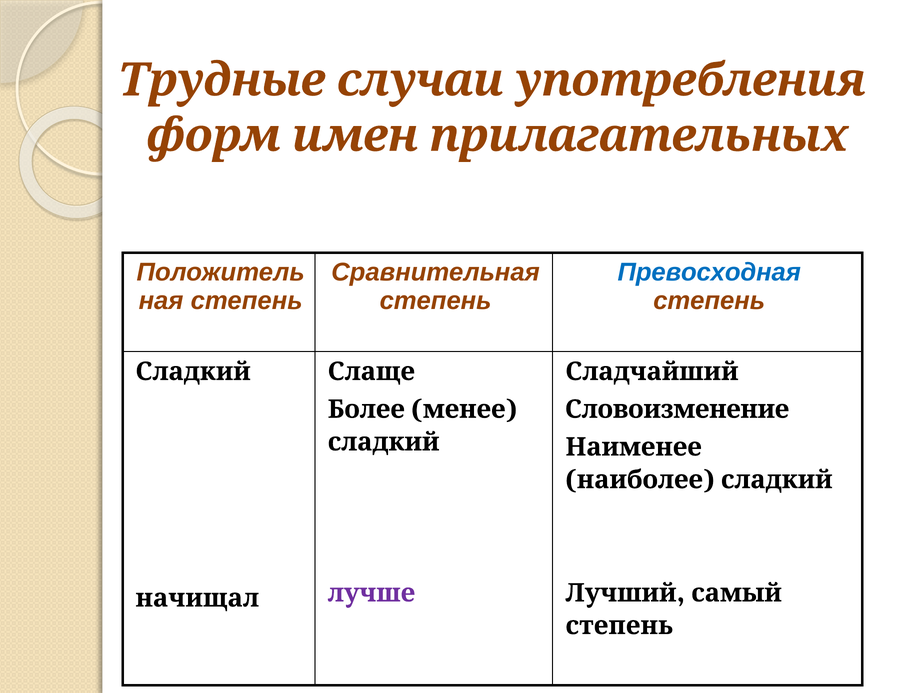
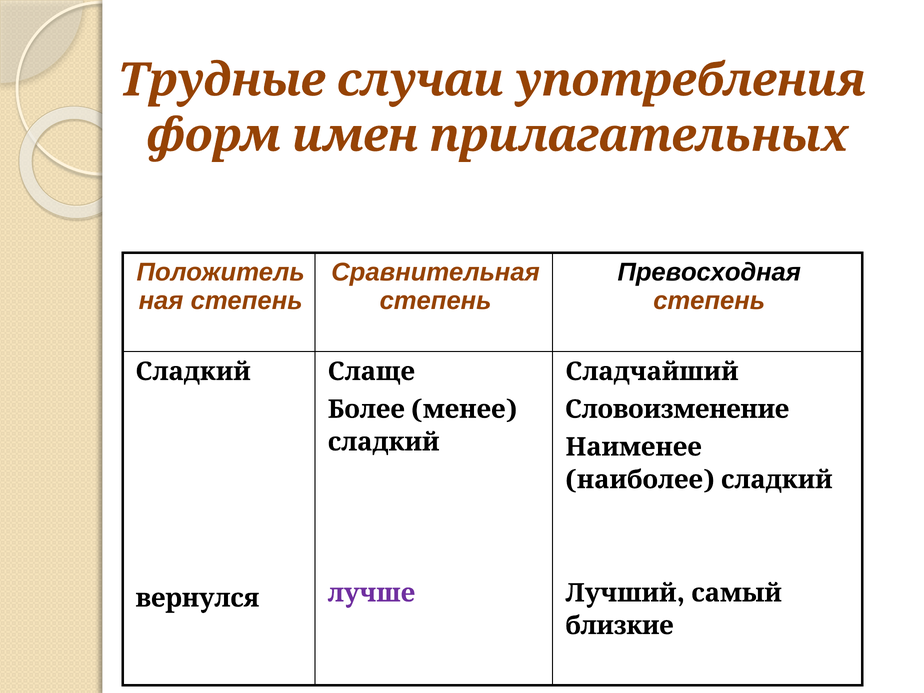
Превосходная colour: blue -> black (709, 272)
начищал: начищал -> вернулся (197, 598)
степень: степень -> близкие (619, 626)
